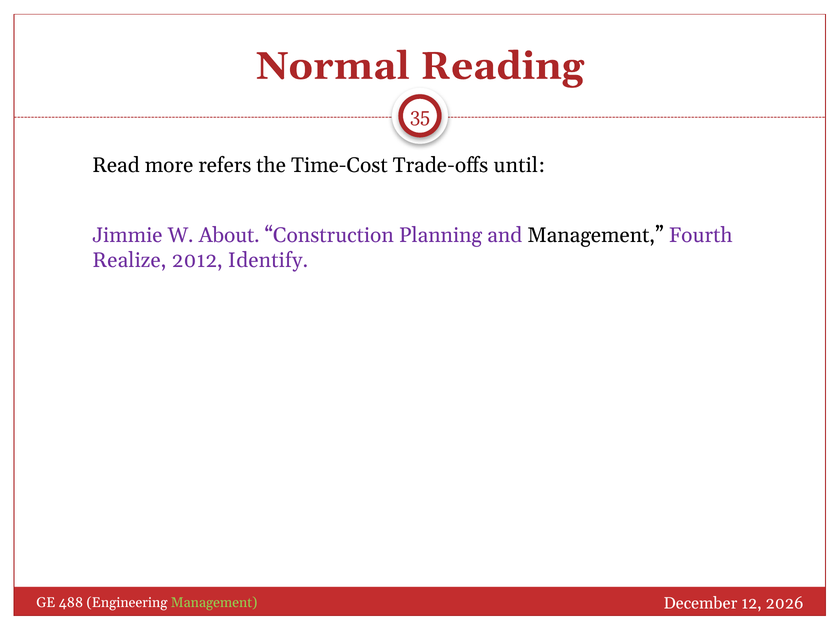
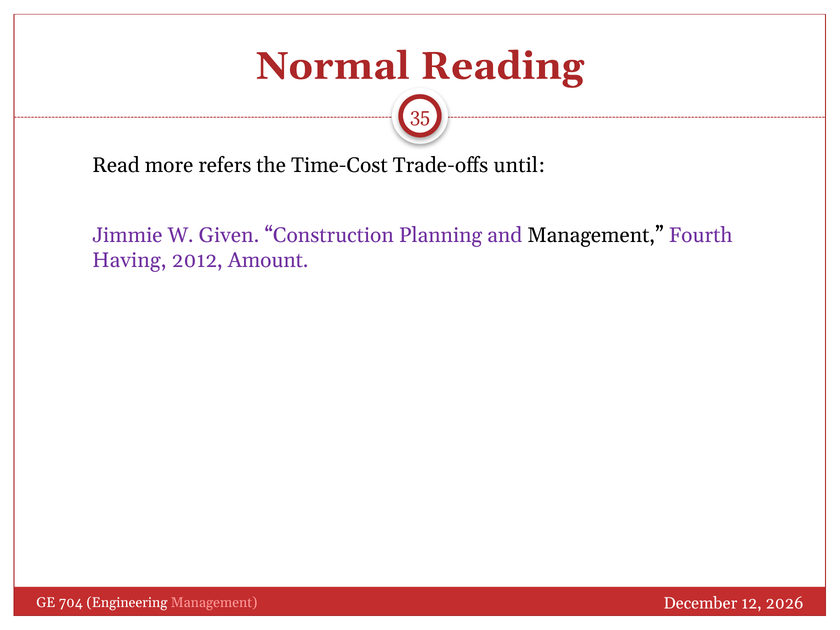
About: About -> Given (229, 235)
Realize: Realize -> Having (129, 260)
Identify: Identify -> Amount (268, 260)
488: 488 -> 704 (71, 602)
Management colour: light green -> pink (214, 602)
